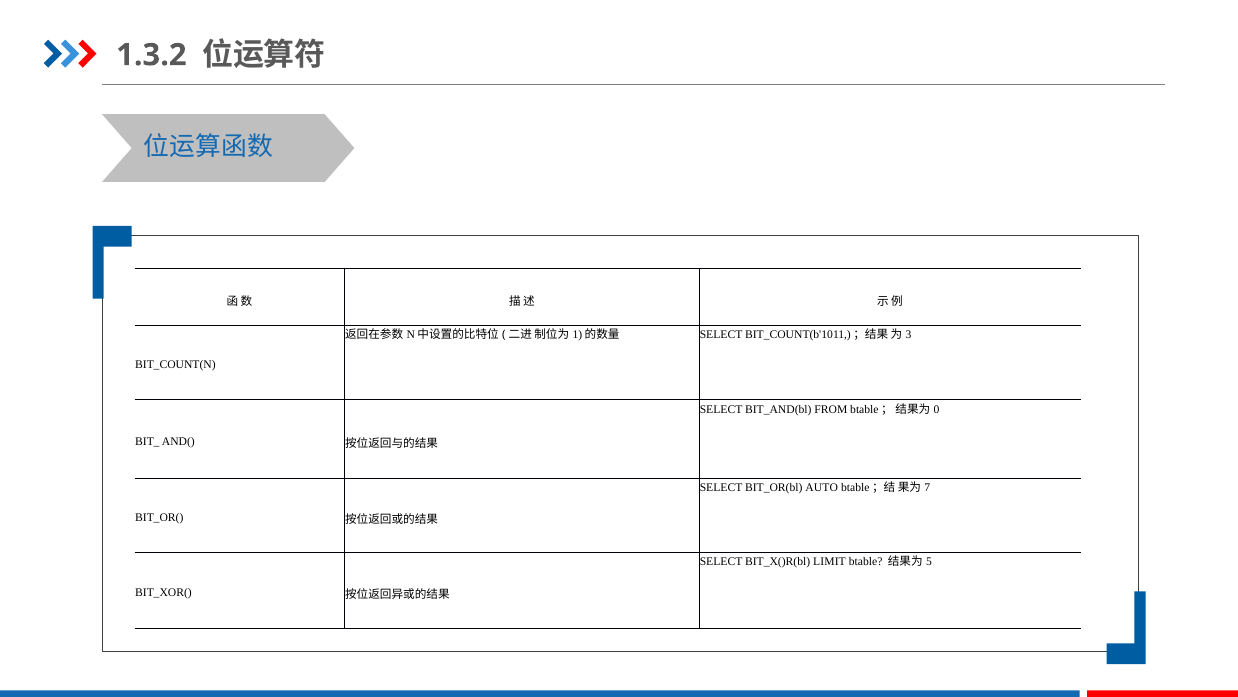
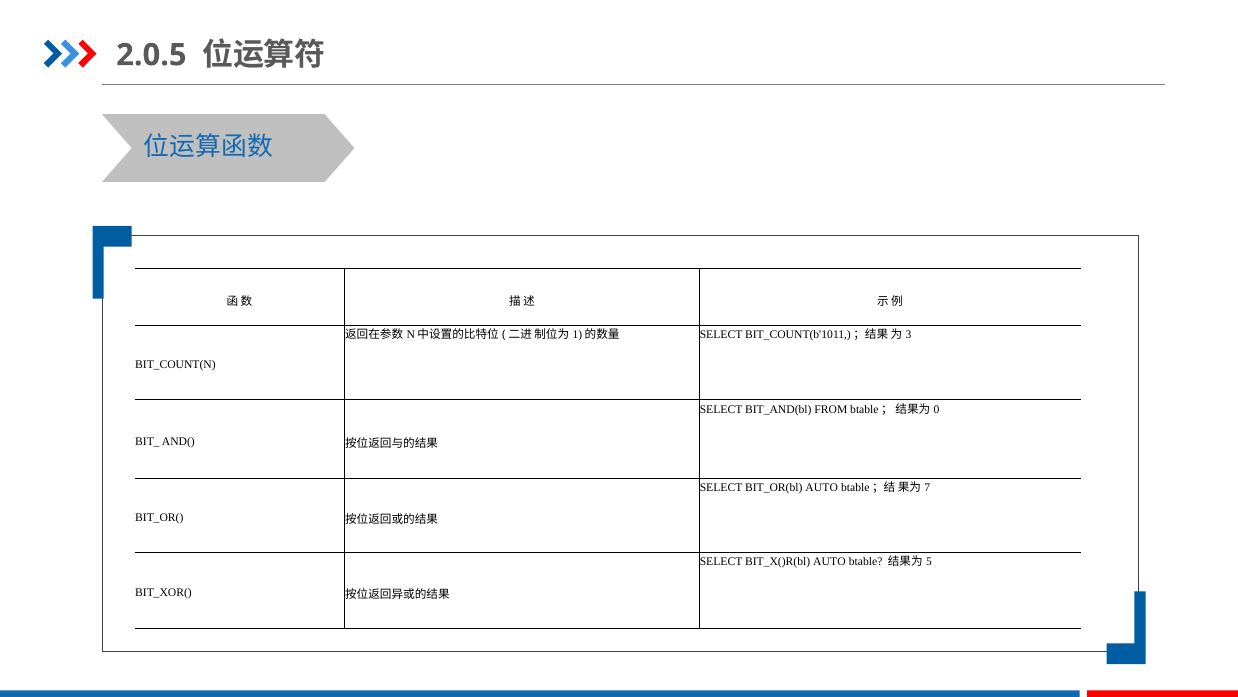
1.3.2: 1.3.2 -> 2.0.5 (151, 55)
LIMIT: LIMIT -> AUTO (829, 562)
